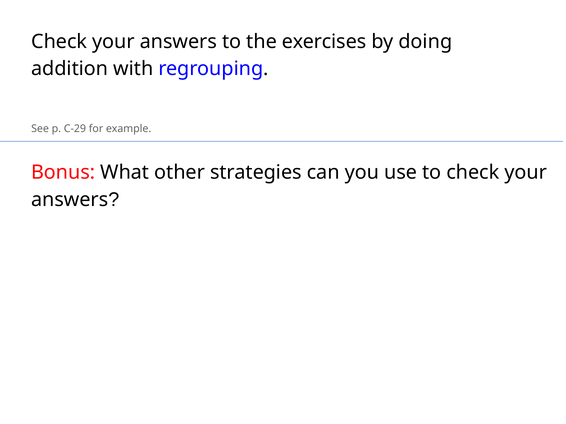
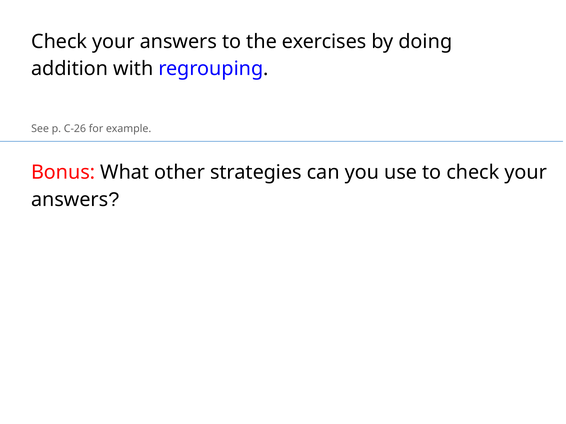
C-29: C-29 -> C-26 (75, 129)
